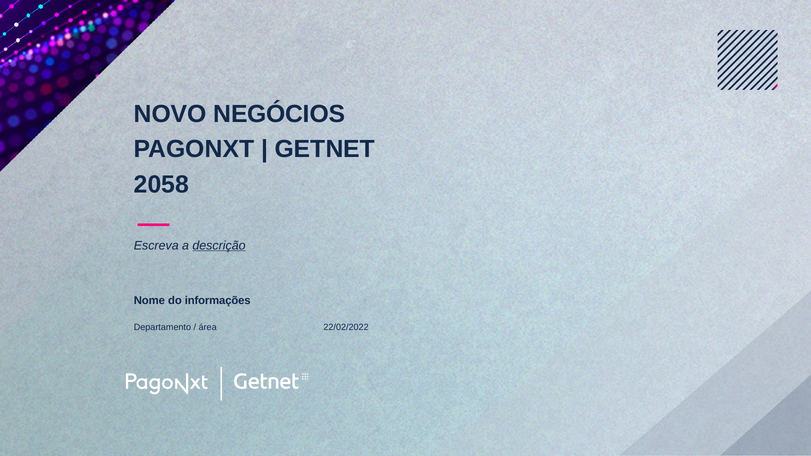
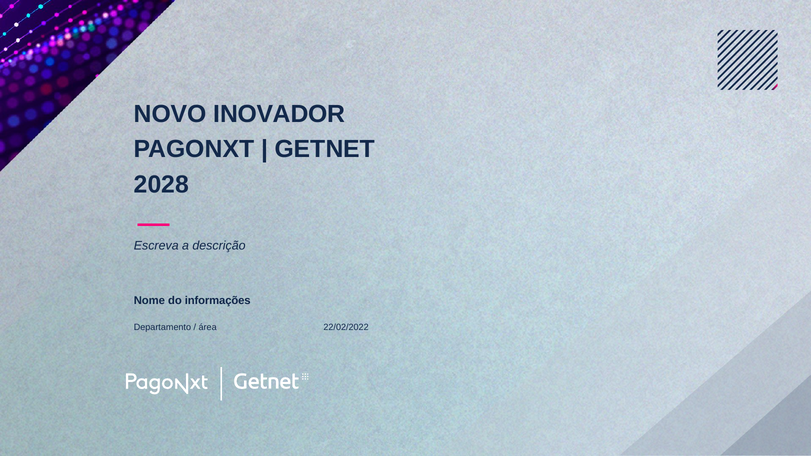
NEGÓCIOS: NEGÓCIOS -> INOVADOR (279, 114)
2058: 2058 -> 2028 (161, 185)
descrição underline: present -> none (219, 246)
